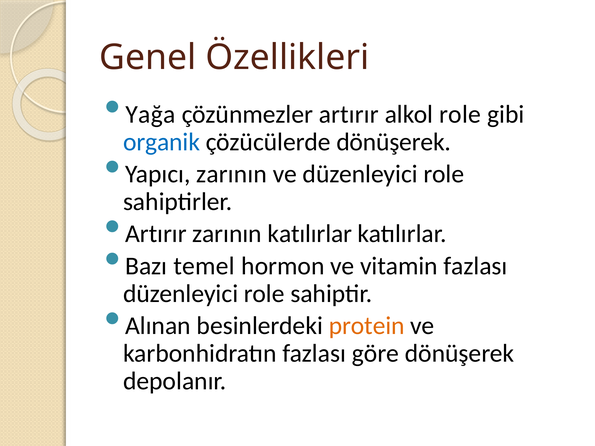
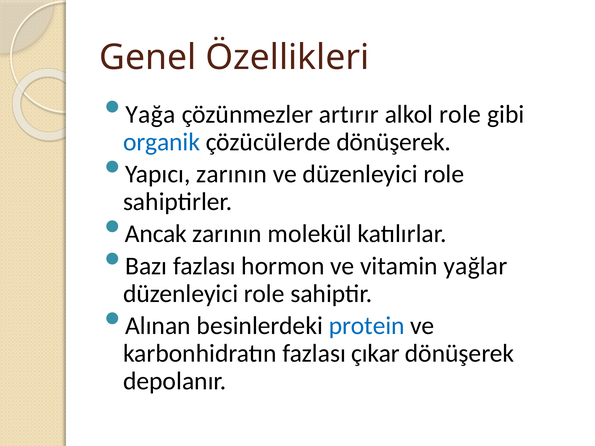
Artırır: Artırır -> Ancak (156, 234)
zarının katılırlar: katılırlar -> molekül (310, 234)
Bazı temel: temel -> fazlası (204, 266)
vitamin fazlası: fazlası -> yağlar (475, 266)
protein colour: orange -> blue (367, 326)
göre: göre -> çıkar (376, 354)
